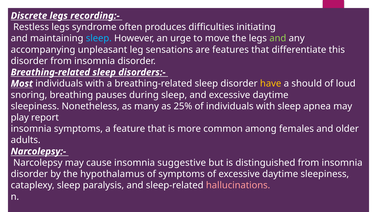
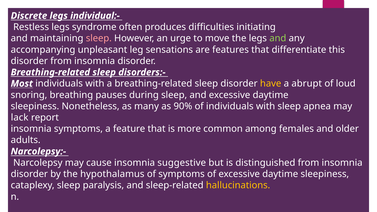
recording:-: recording:- -> individual:- (95, 16)
sleep colour: light blue -> pink (99, 38)
should: should -> abrupt (307, 84)
25%: 25% -> 90% (183, 106)
play: play -> lack (20, 118)
hallucinations colour: pink -> yellow (238, 185)
